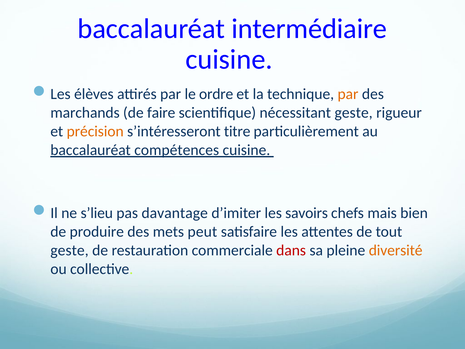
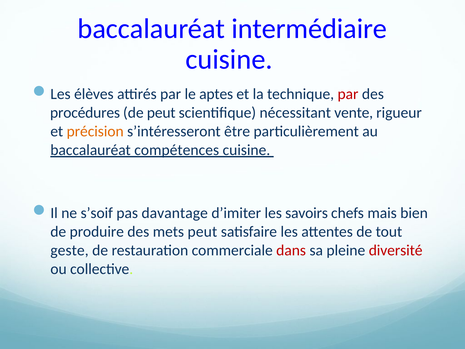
ordre: ordre -> aptes (216, 94)
par colour: orange -> red (348, 94)
marchands: marchands -> procédures (85, 113)
de faire: faire -> peut (161, 113)
nécessitant geste: geste -> vente (354, 113)
titre: titre -> être (237, 131)
s’lieu: s’lieu -> s’soif (97, 213)
diversité colour: orange -> red (396, 250)
